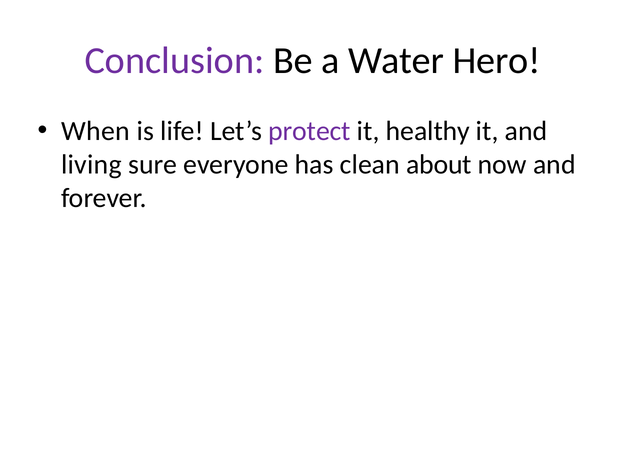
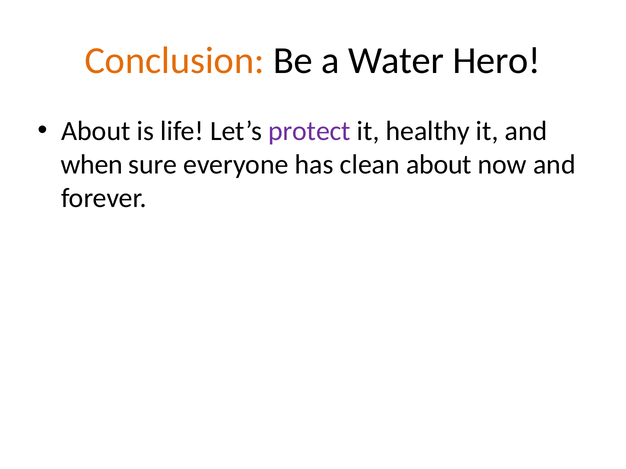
Conclusion colour: purple -> orange (174, 61)
When: When -> About (96, 131)
living: living -> when (92, 165)
